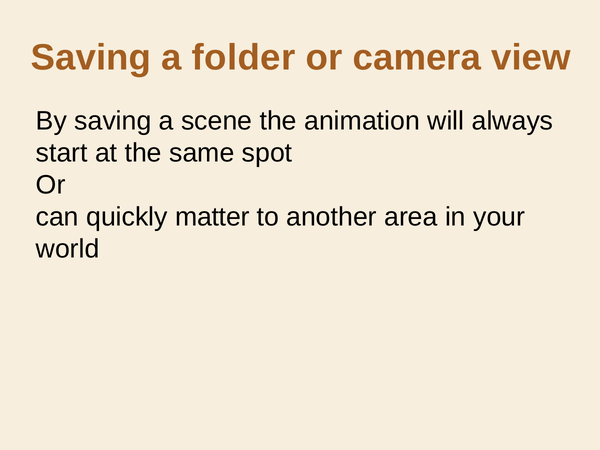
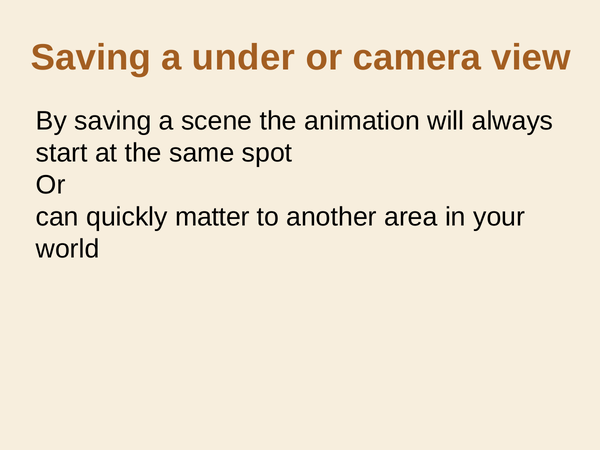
folder: folder -> under (244, 58)
